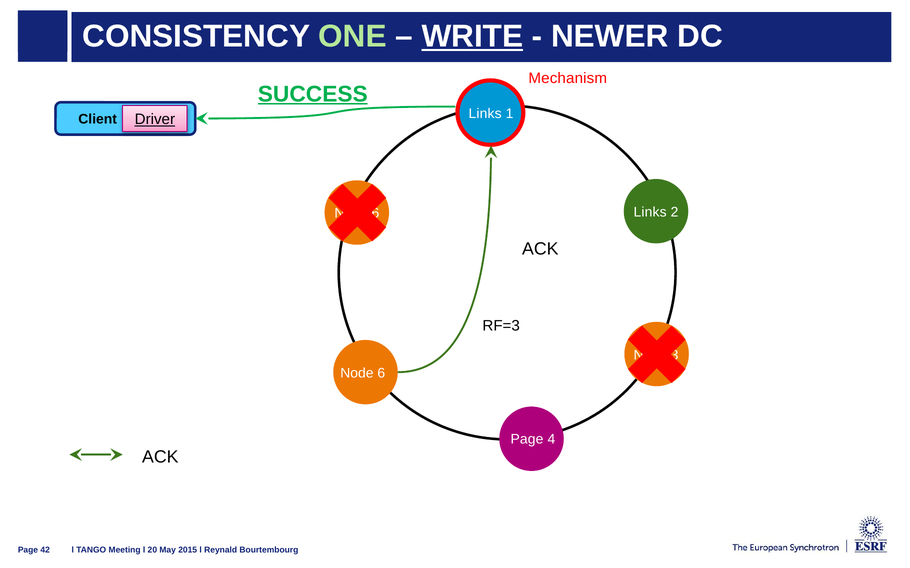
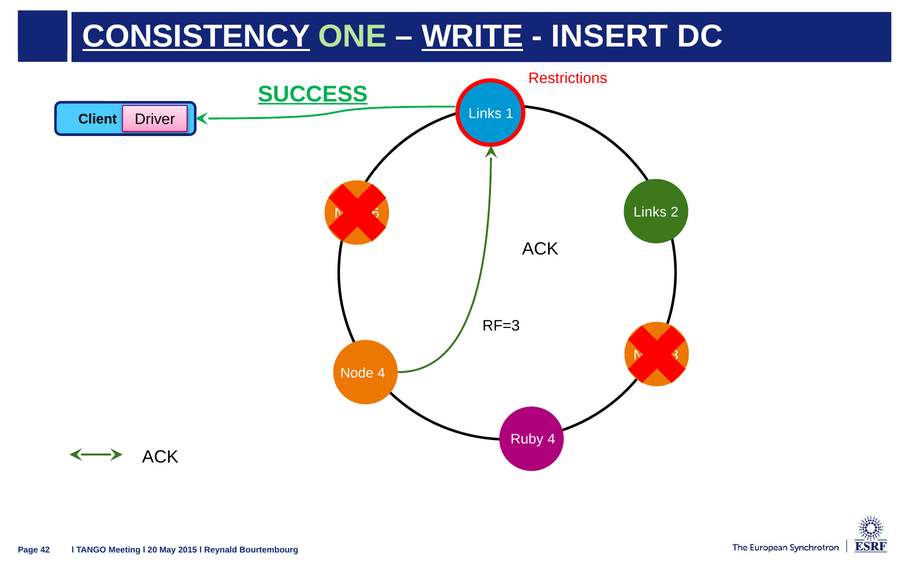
CONSISTENCY underline: none -> present (196, 36)
NEWER: NEWER -> INSERT (610, 36)
Mechanism: Mechanism -> Restrictions (568, 79)
Driver underline: present -> none (155, 120)
6: 6 -> 4 (381, 374)
Page: Page -> Ruby (527, 440)
